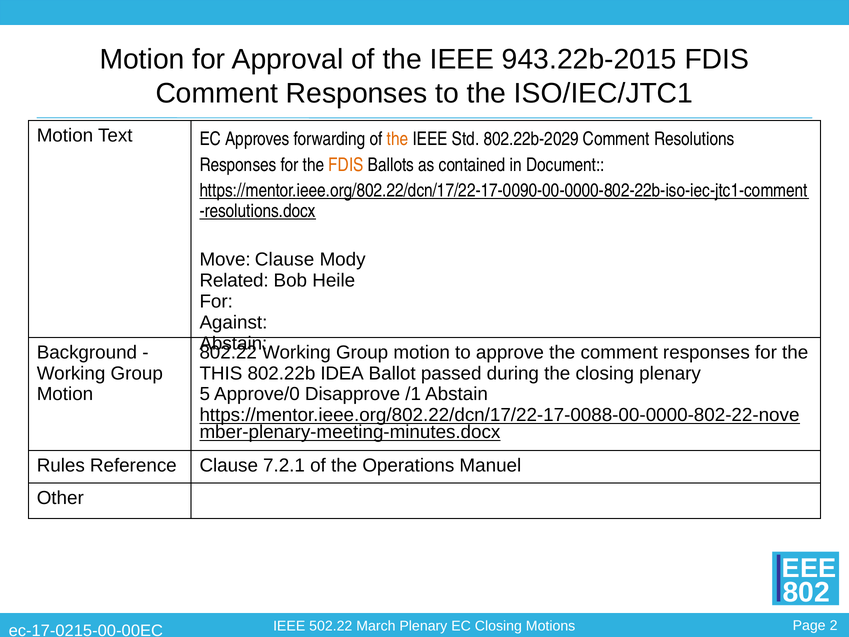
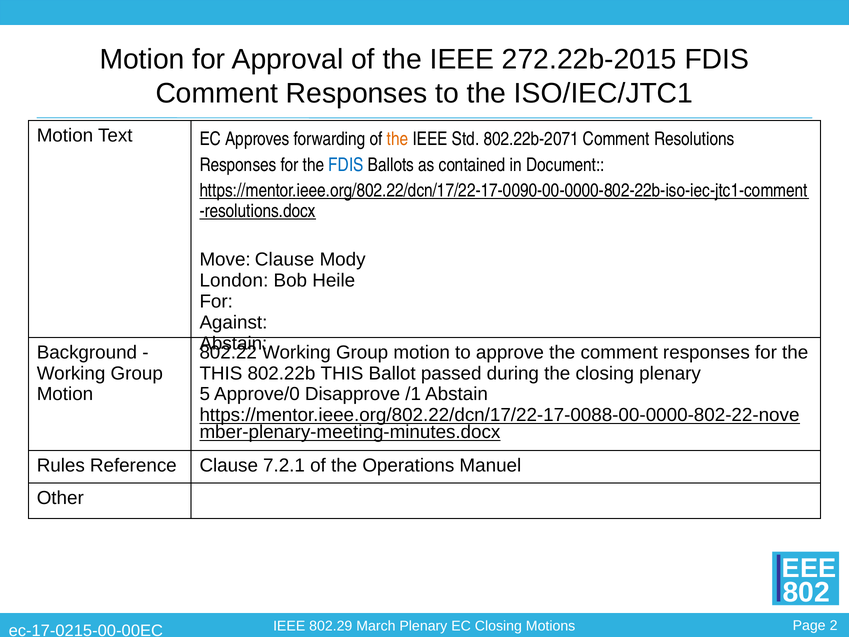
943.22b-2015: 943.22b-2015 -> 272.22b-2015 (589, 59)
802.22b-2029: 802.22b-2029 -> 802.22b-2071 (531, 139)
FDIS colour: orange -> blue (346, 165)
Related: Related -> London (234, 280)
802.22b IDEA: IDEA -> THIS (342, 373)
502.22: 502.22 -> 802.29 (331, 626)
